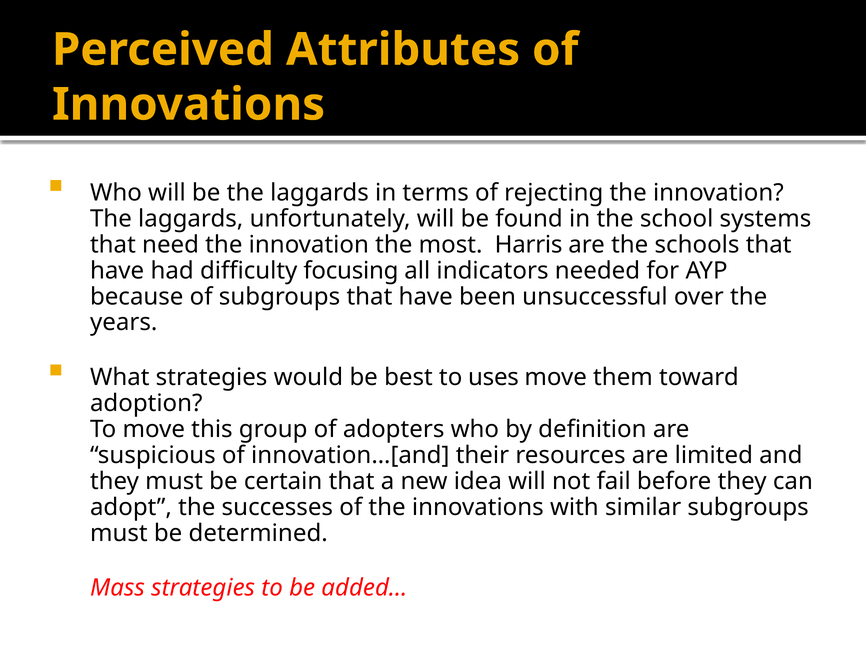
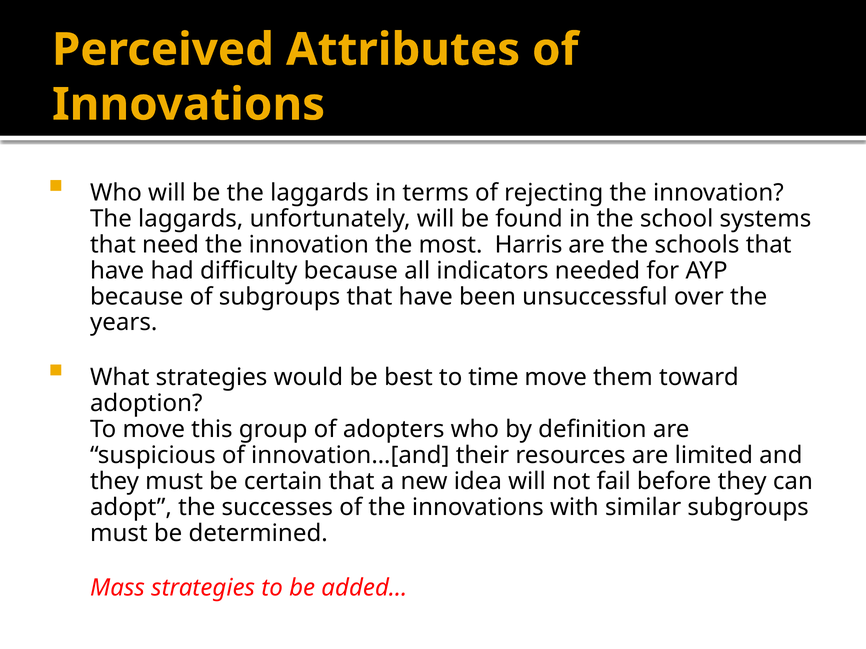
difficulty focusing: focusing -> because (351, 271)
uses: uses -> time (493, 378)
